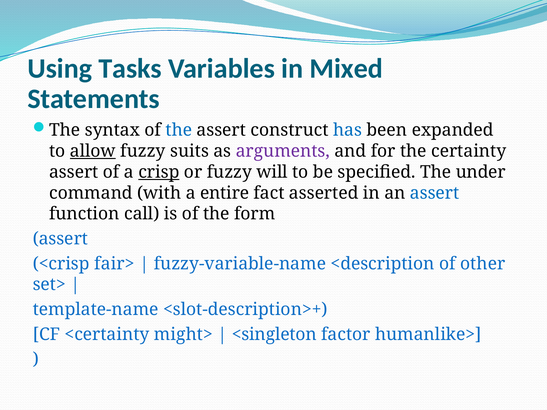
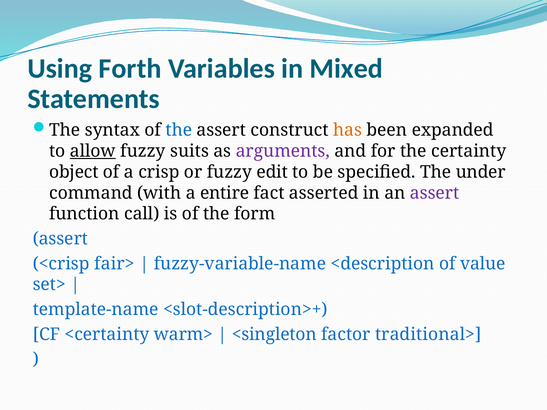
Tasks: Tasks -> Forth (130, 69)
has colour: blue -> orange (347, 130)
assert: assert -> object (74, 172)
crisp underline: present -> none (159, 172)
will: will -> edit (272, 172)
assert colour: blue -> purple (435, 193)
other: other -> value (483, 264)
might>: might> -> warm> (183, 335)
humanlike>: humanlike> -> traditional> (428, 335)
